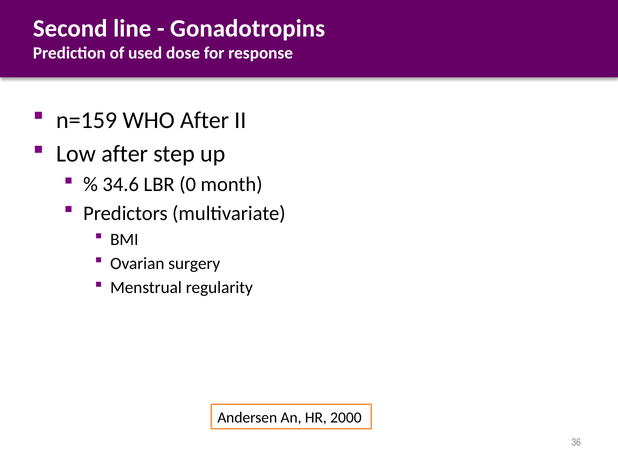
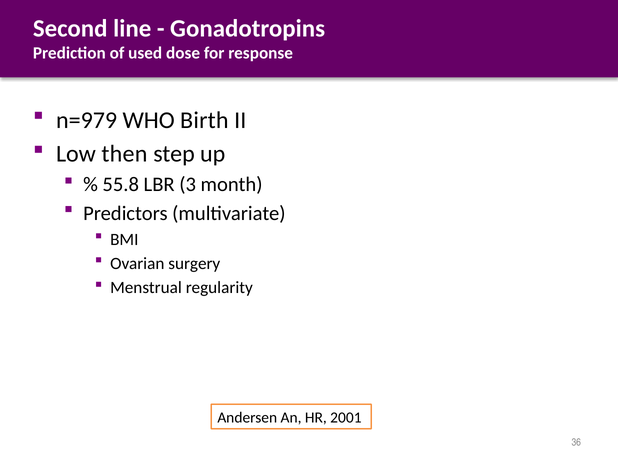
n=159: n=159 -> n=979 (87, 120)
WHO After: After -> Birth (204, 120)
Low after: after -> then (124, 154)
34.6: 34.6 -> 55.8 (121, 184)
0: 0 -> 3 (188, 184)
2000: 2000 -> 2001 (346, 417)
